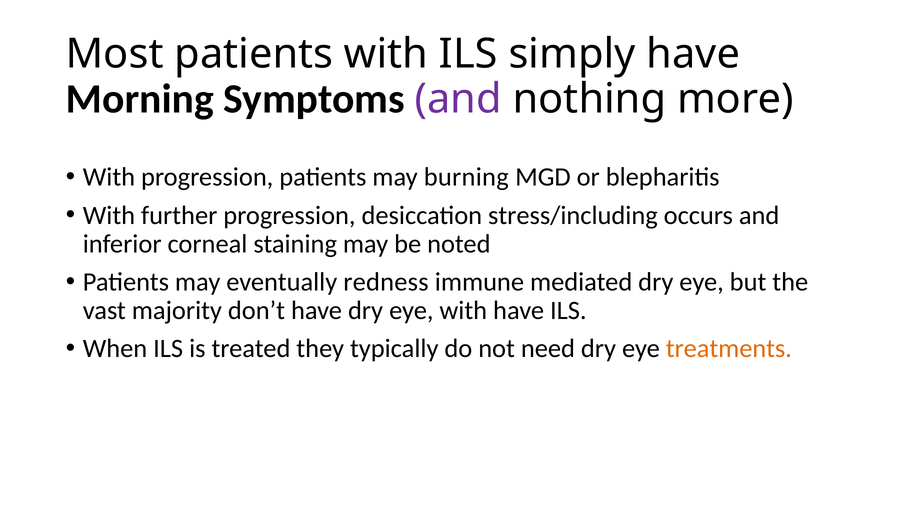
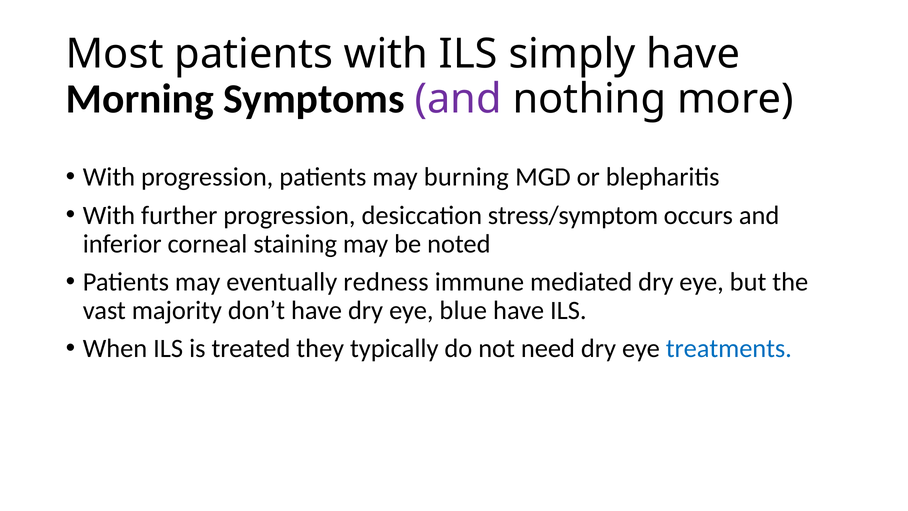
stress/including: stress/including -> stress/symptom (573, 215)
eye with: with -> blue (463, 310)
treatments colour: orange -> blue (729, 349)
